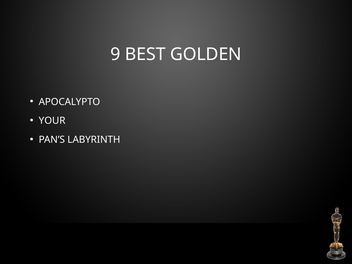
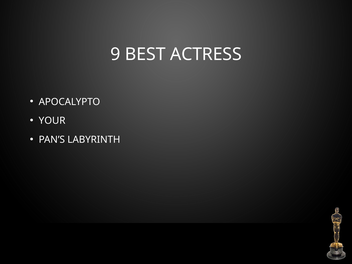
GOLDEN: GOLDEN -> ACTRESS (206, 54)
